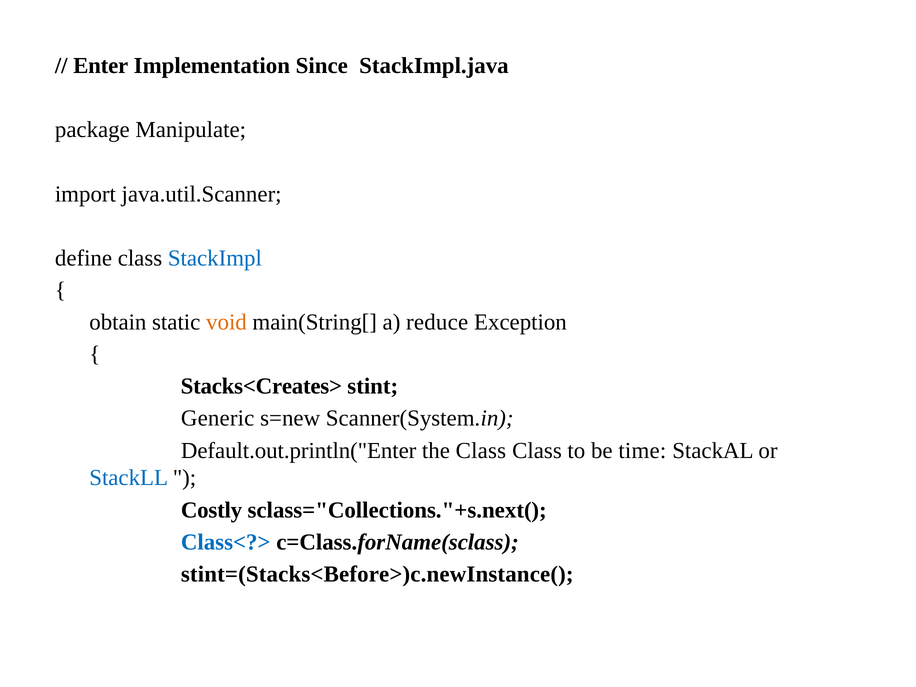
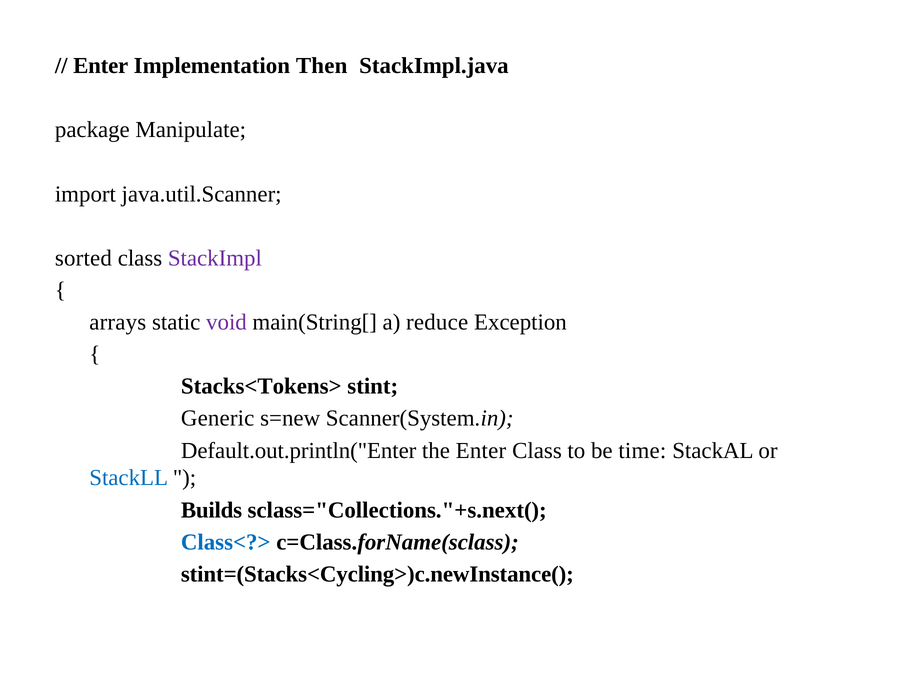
Since: Since -> Then (322, 66)
define: define -> sorted (83, 258)
StackImpl colour: blue -> purple (215, 258)
obtain: obtain -> arrays (118, 322)
void colour: orange -> purple (226, 322)
Stacks<Creates>: Stacks<Creates> -> Stacks<Tokens> (261, 386)
the Class: Class -> Enter (481, 450)
Costly: Costly -> Builds (212, 510)
stint=(Stacks<Before>)c.newInstance(: stint=(Stacks<Before>)c.newInstance( -> stint=(Stacks<Cycling>)c.newInstance( (377, 574)
